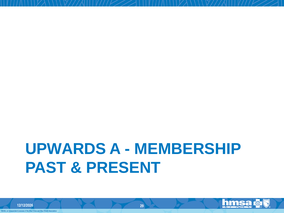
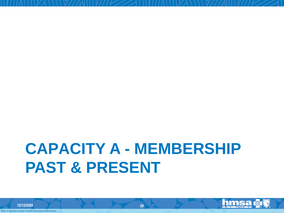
UPWARDS: UPWARDS -> CAPACITY (66, 149)
